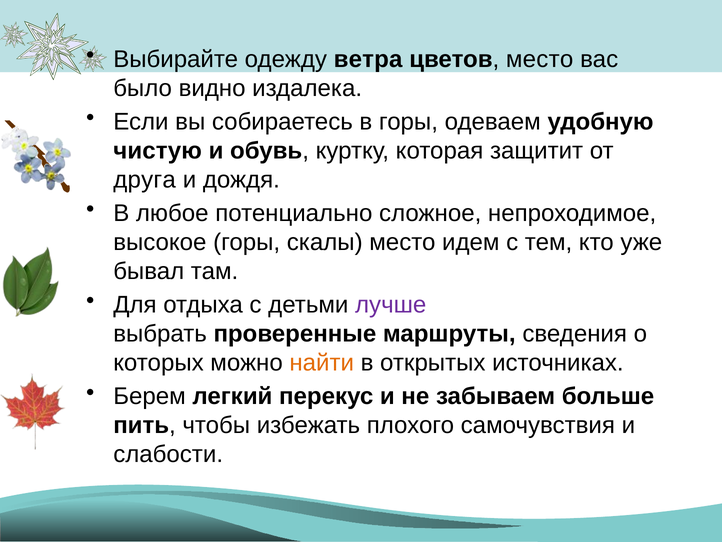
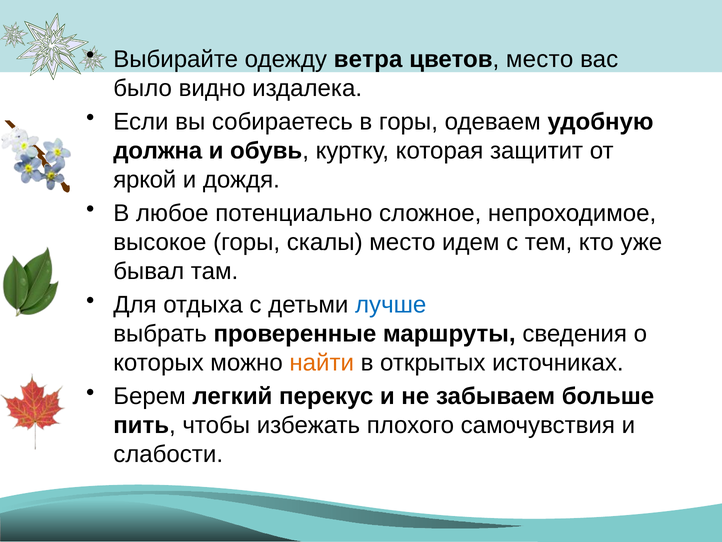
чистую: чистую -> должна (158, 151)
друга: друга -> яркой (145, 180)
лучше colour: purple -> blue (391, 305)
